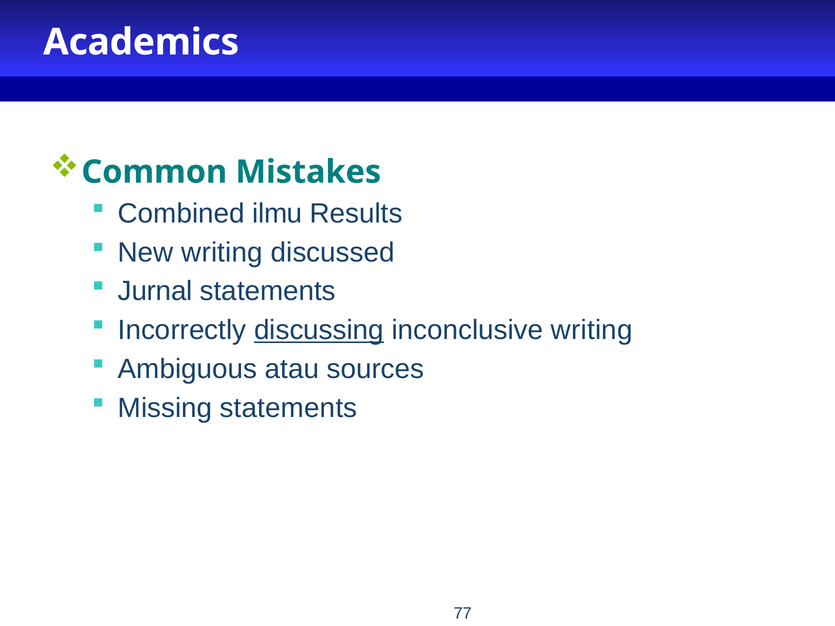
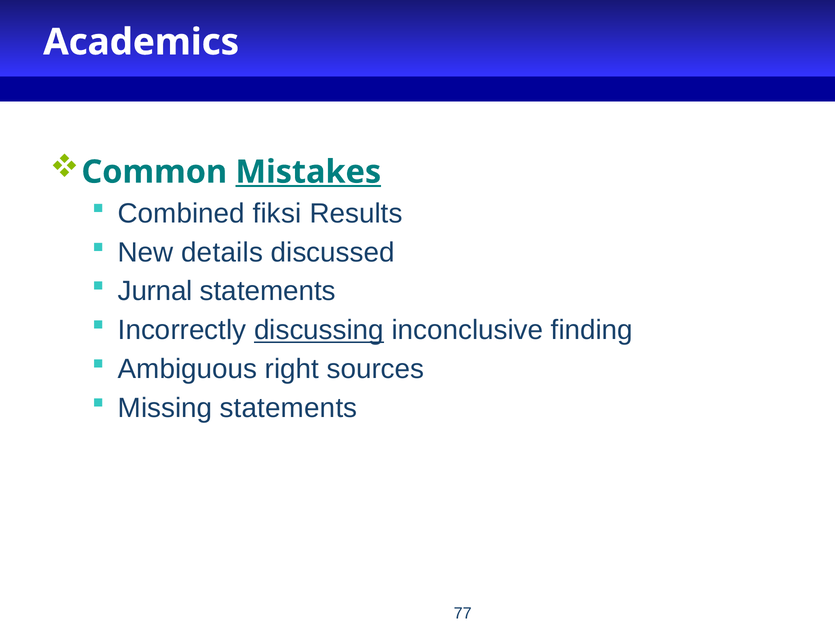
Mistakes underline: none -> present (308, 172)
ilmu: ilmu -> fiksi (277, 214)
New writing: writing -> details (222, 252)
inconclusive writing: writing -> finding (592, 330)
atau: atau -> right (292, 369)
